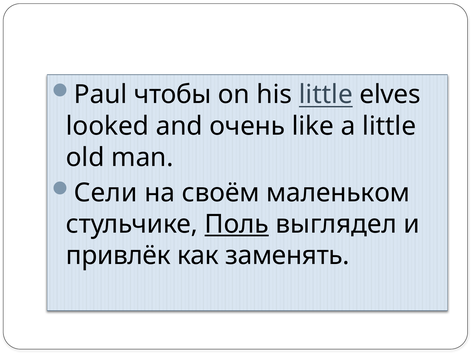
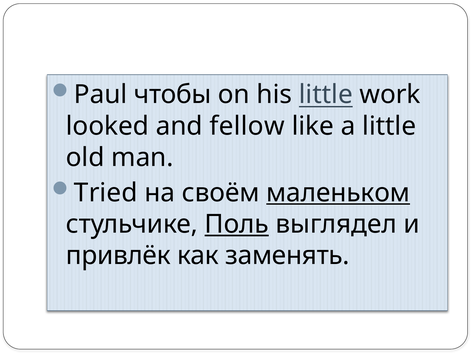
elves: elves -> work (390, 94)
очень: очень -> fellow (247, 126)
Сели: Сели -> Tried (106, 192)
маленьком underline: none -> present (338, 192)
